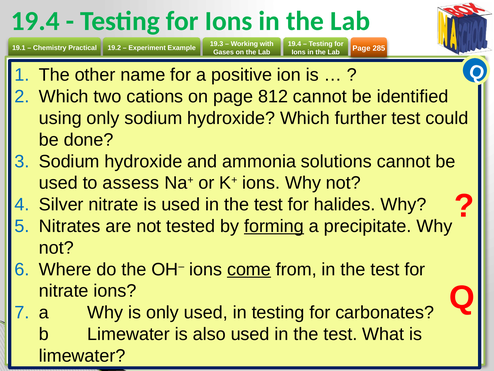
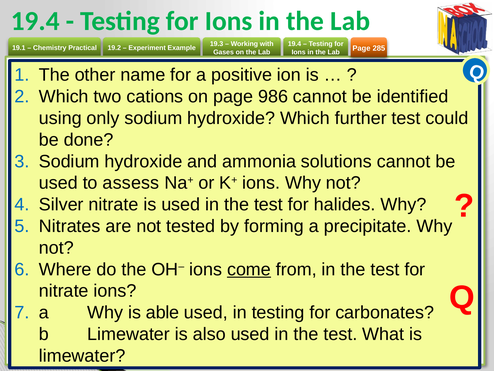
812: 812 -> 986 (273, 96)
forming underline: present -> none (274, 226)
is only: only -> able (163, 312)
